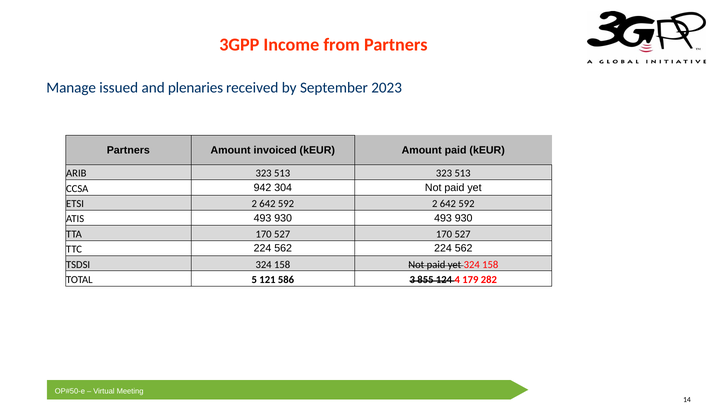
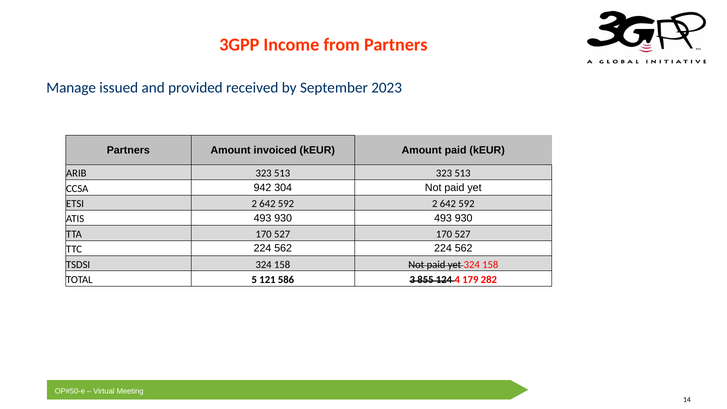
plenaries: plenaries -> provided (195, 88)
